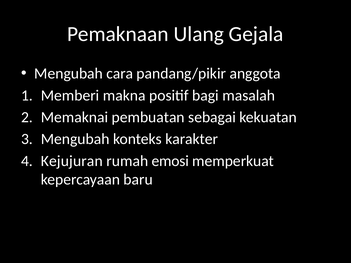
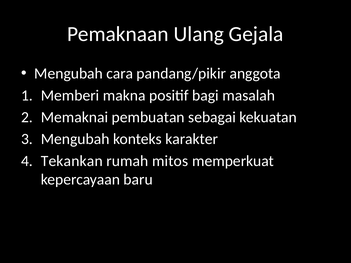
Kejujuran: Kejujuran -> Tekankan (72, 161)
emosi: emosi -> mitos (170, 161)
